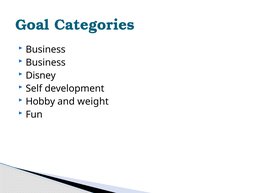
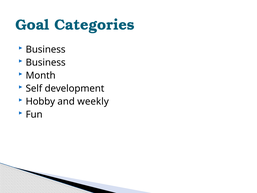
Disney: Disney -> Month (41, 75)
weight: weight -> weekly (93, 101)
